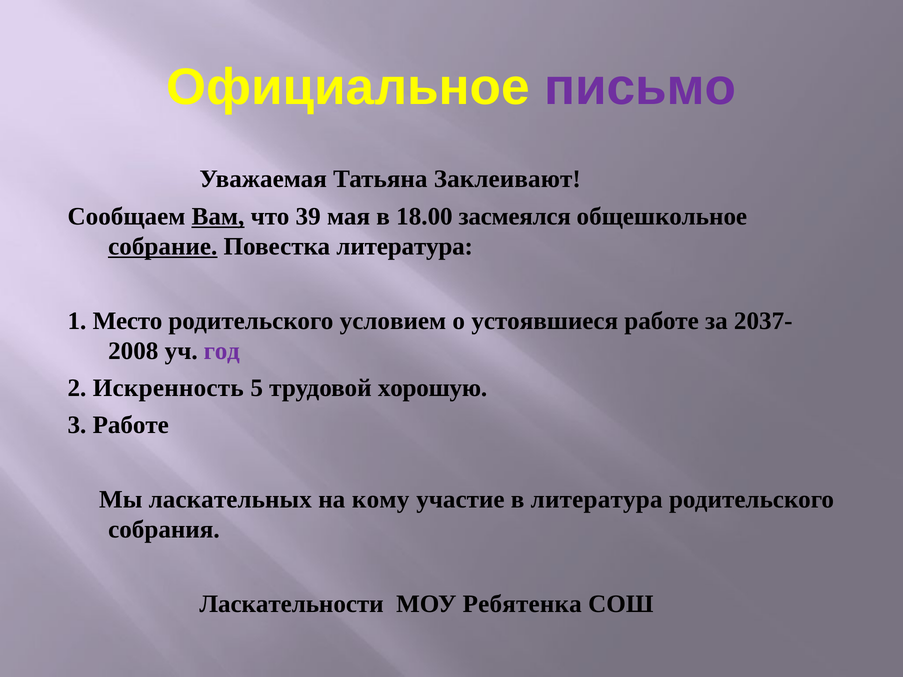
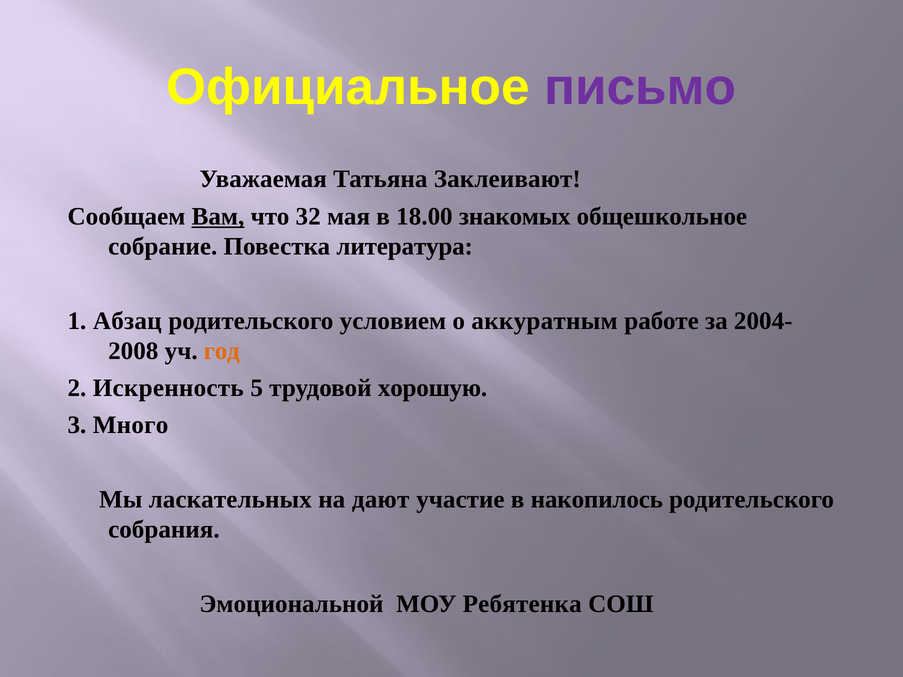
39: 39 -> 32 (308, 216)
засмеялся: засмеялся -> знакомых (515, 216)
собрание underline: present -> none (163, 247)
Место: Место -> Абзац (127, 321)
устоявшиеся: устоявшиеся -> аккуратным (545, 321)
2037-: 2037- -> 2004- (763, 321)
год colour: purple -> orange (222, 351)
3 Работе: Работе -> Много (131, 425)
кому: кому -> дают (381, 500)
в литература: литература -> накопилось (597, 500)
Ласкательности: Ласкательности -> Эмоциональной (291, 604)
